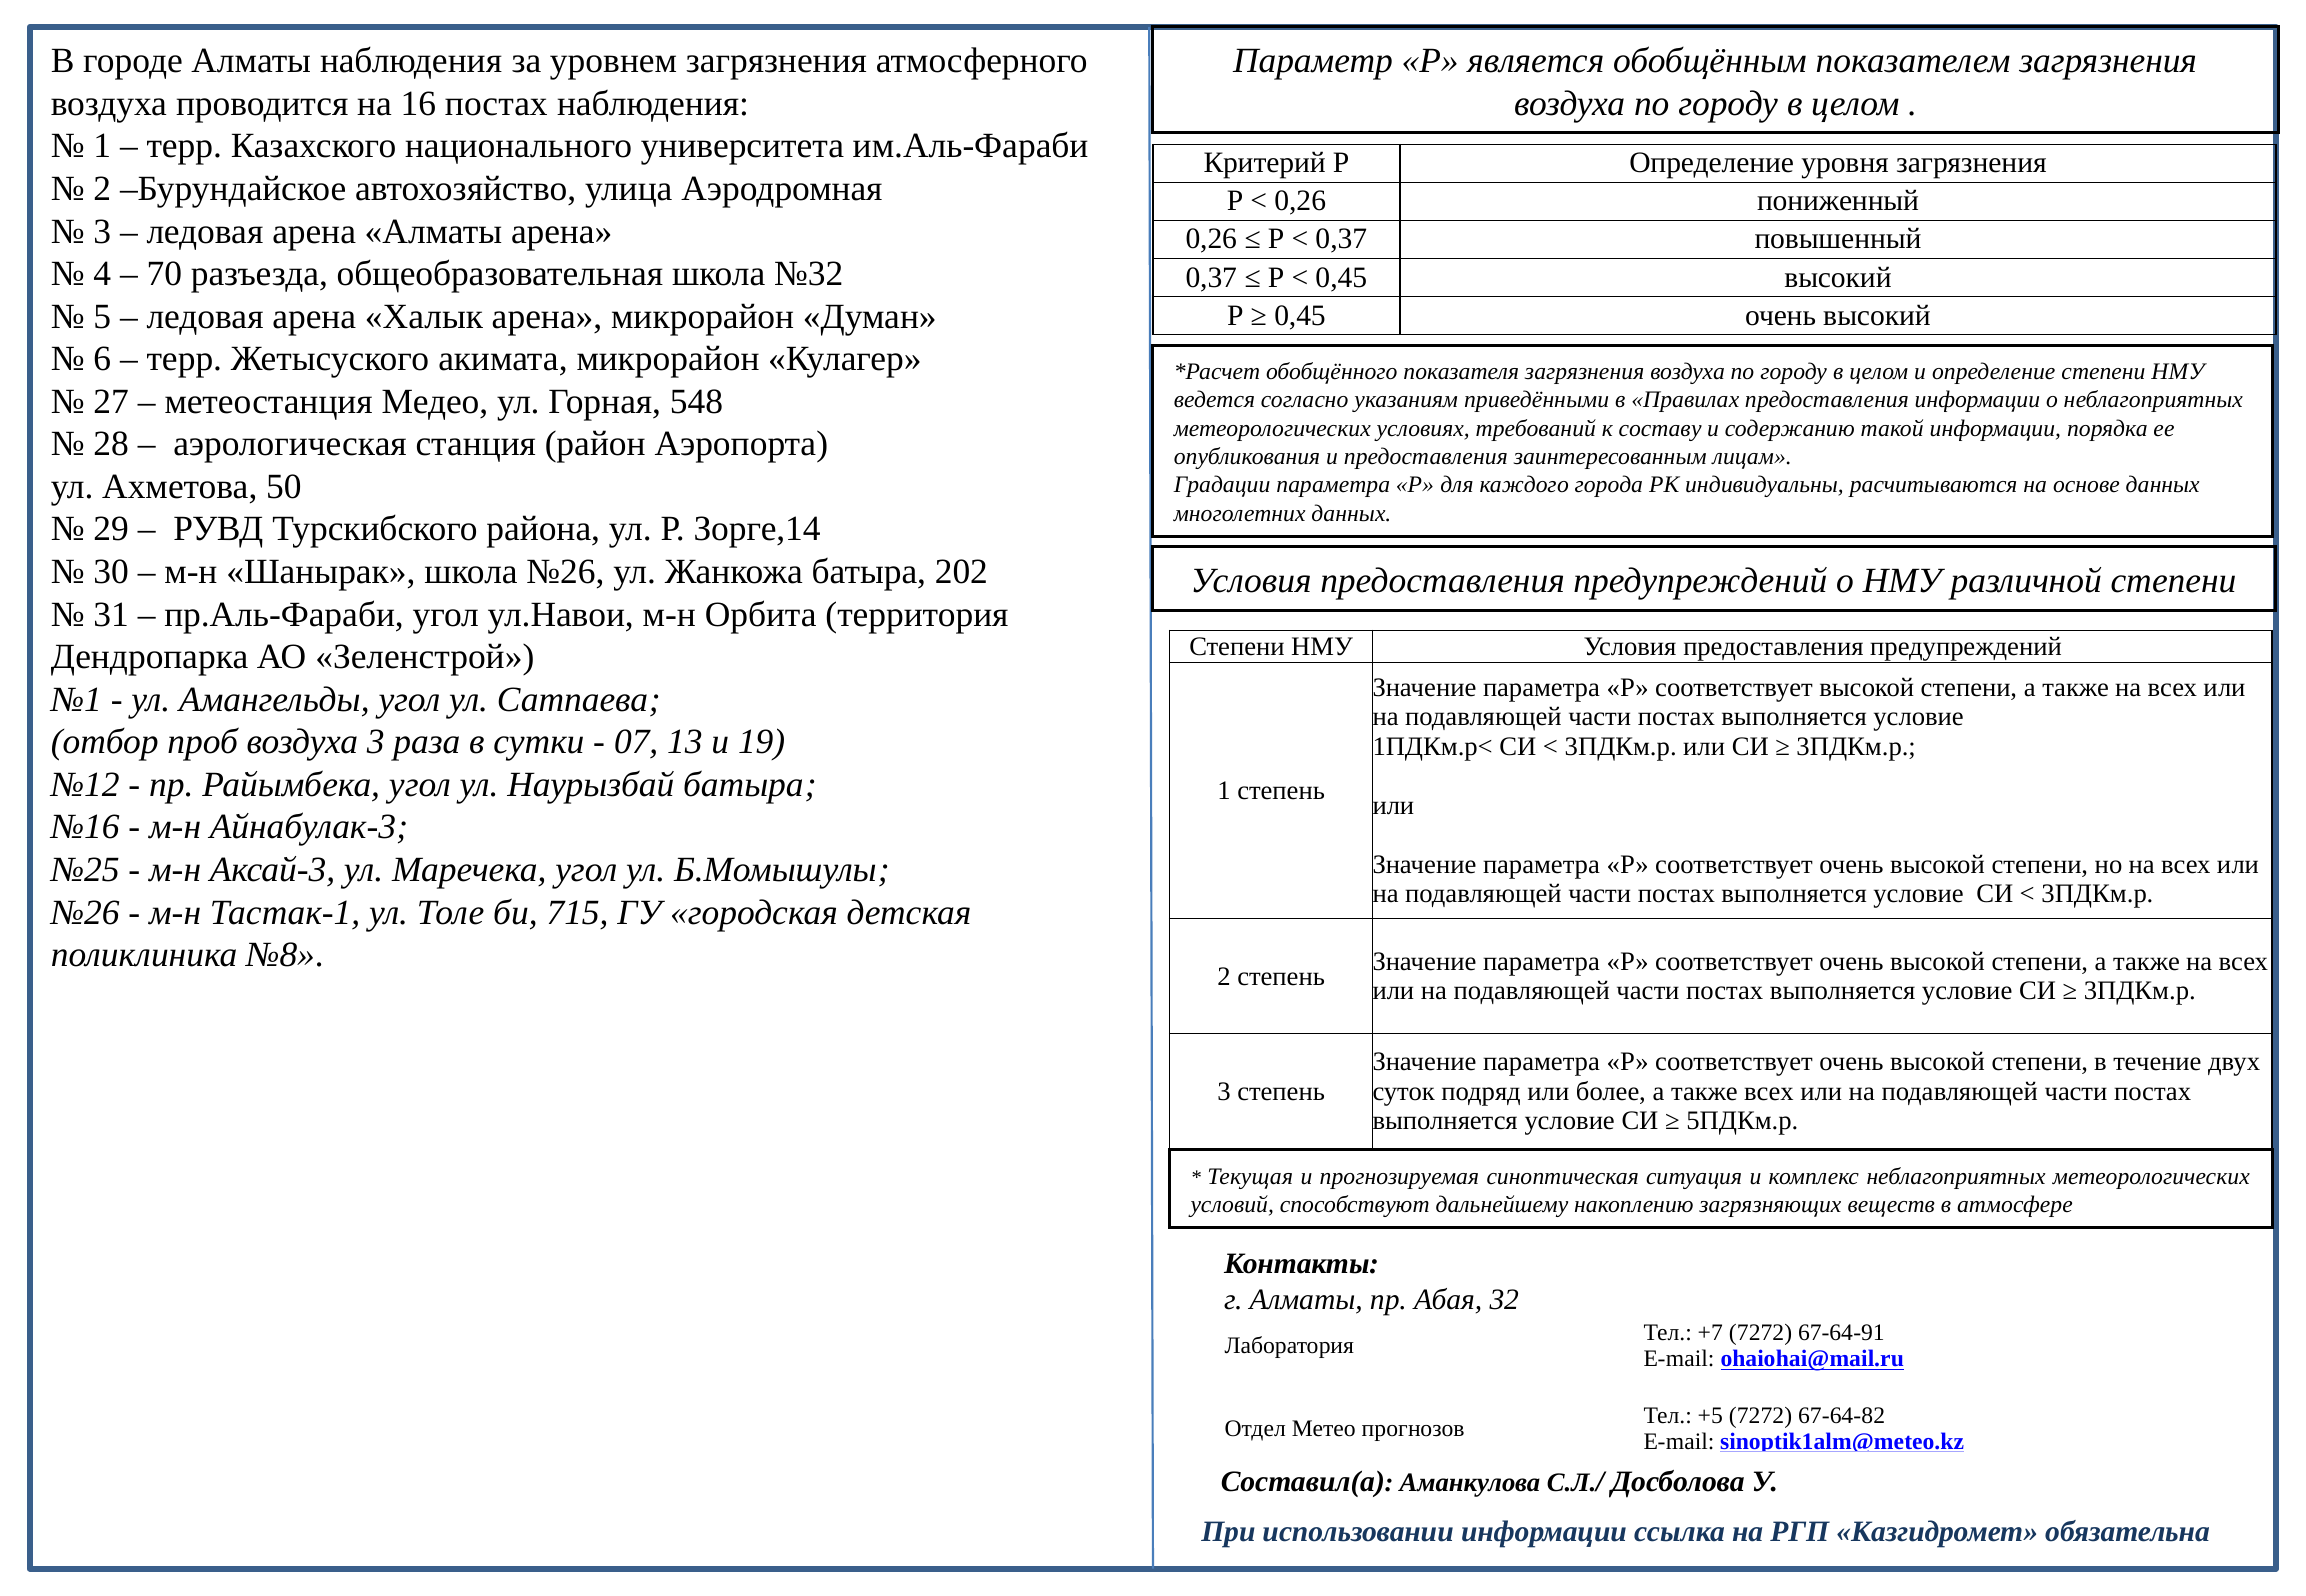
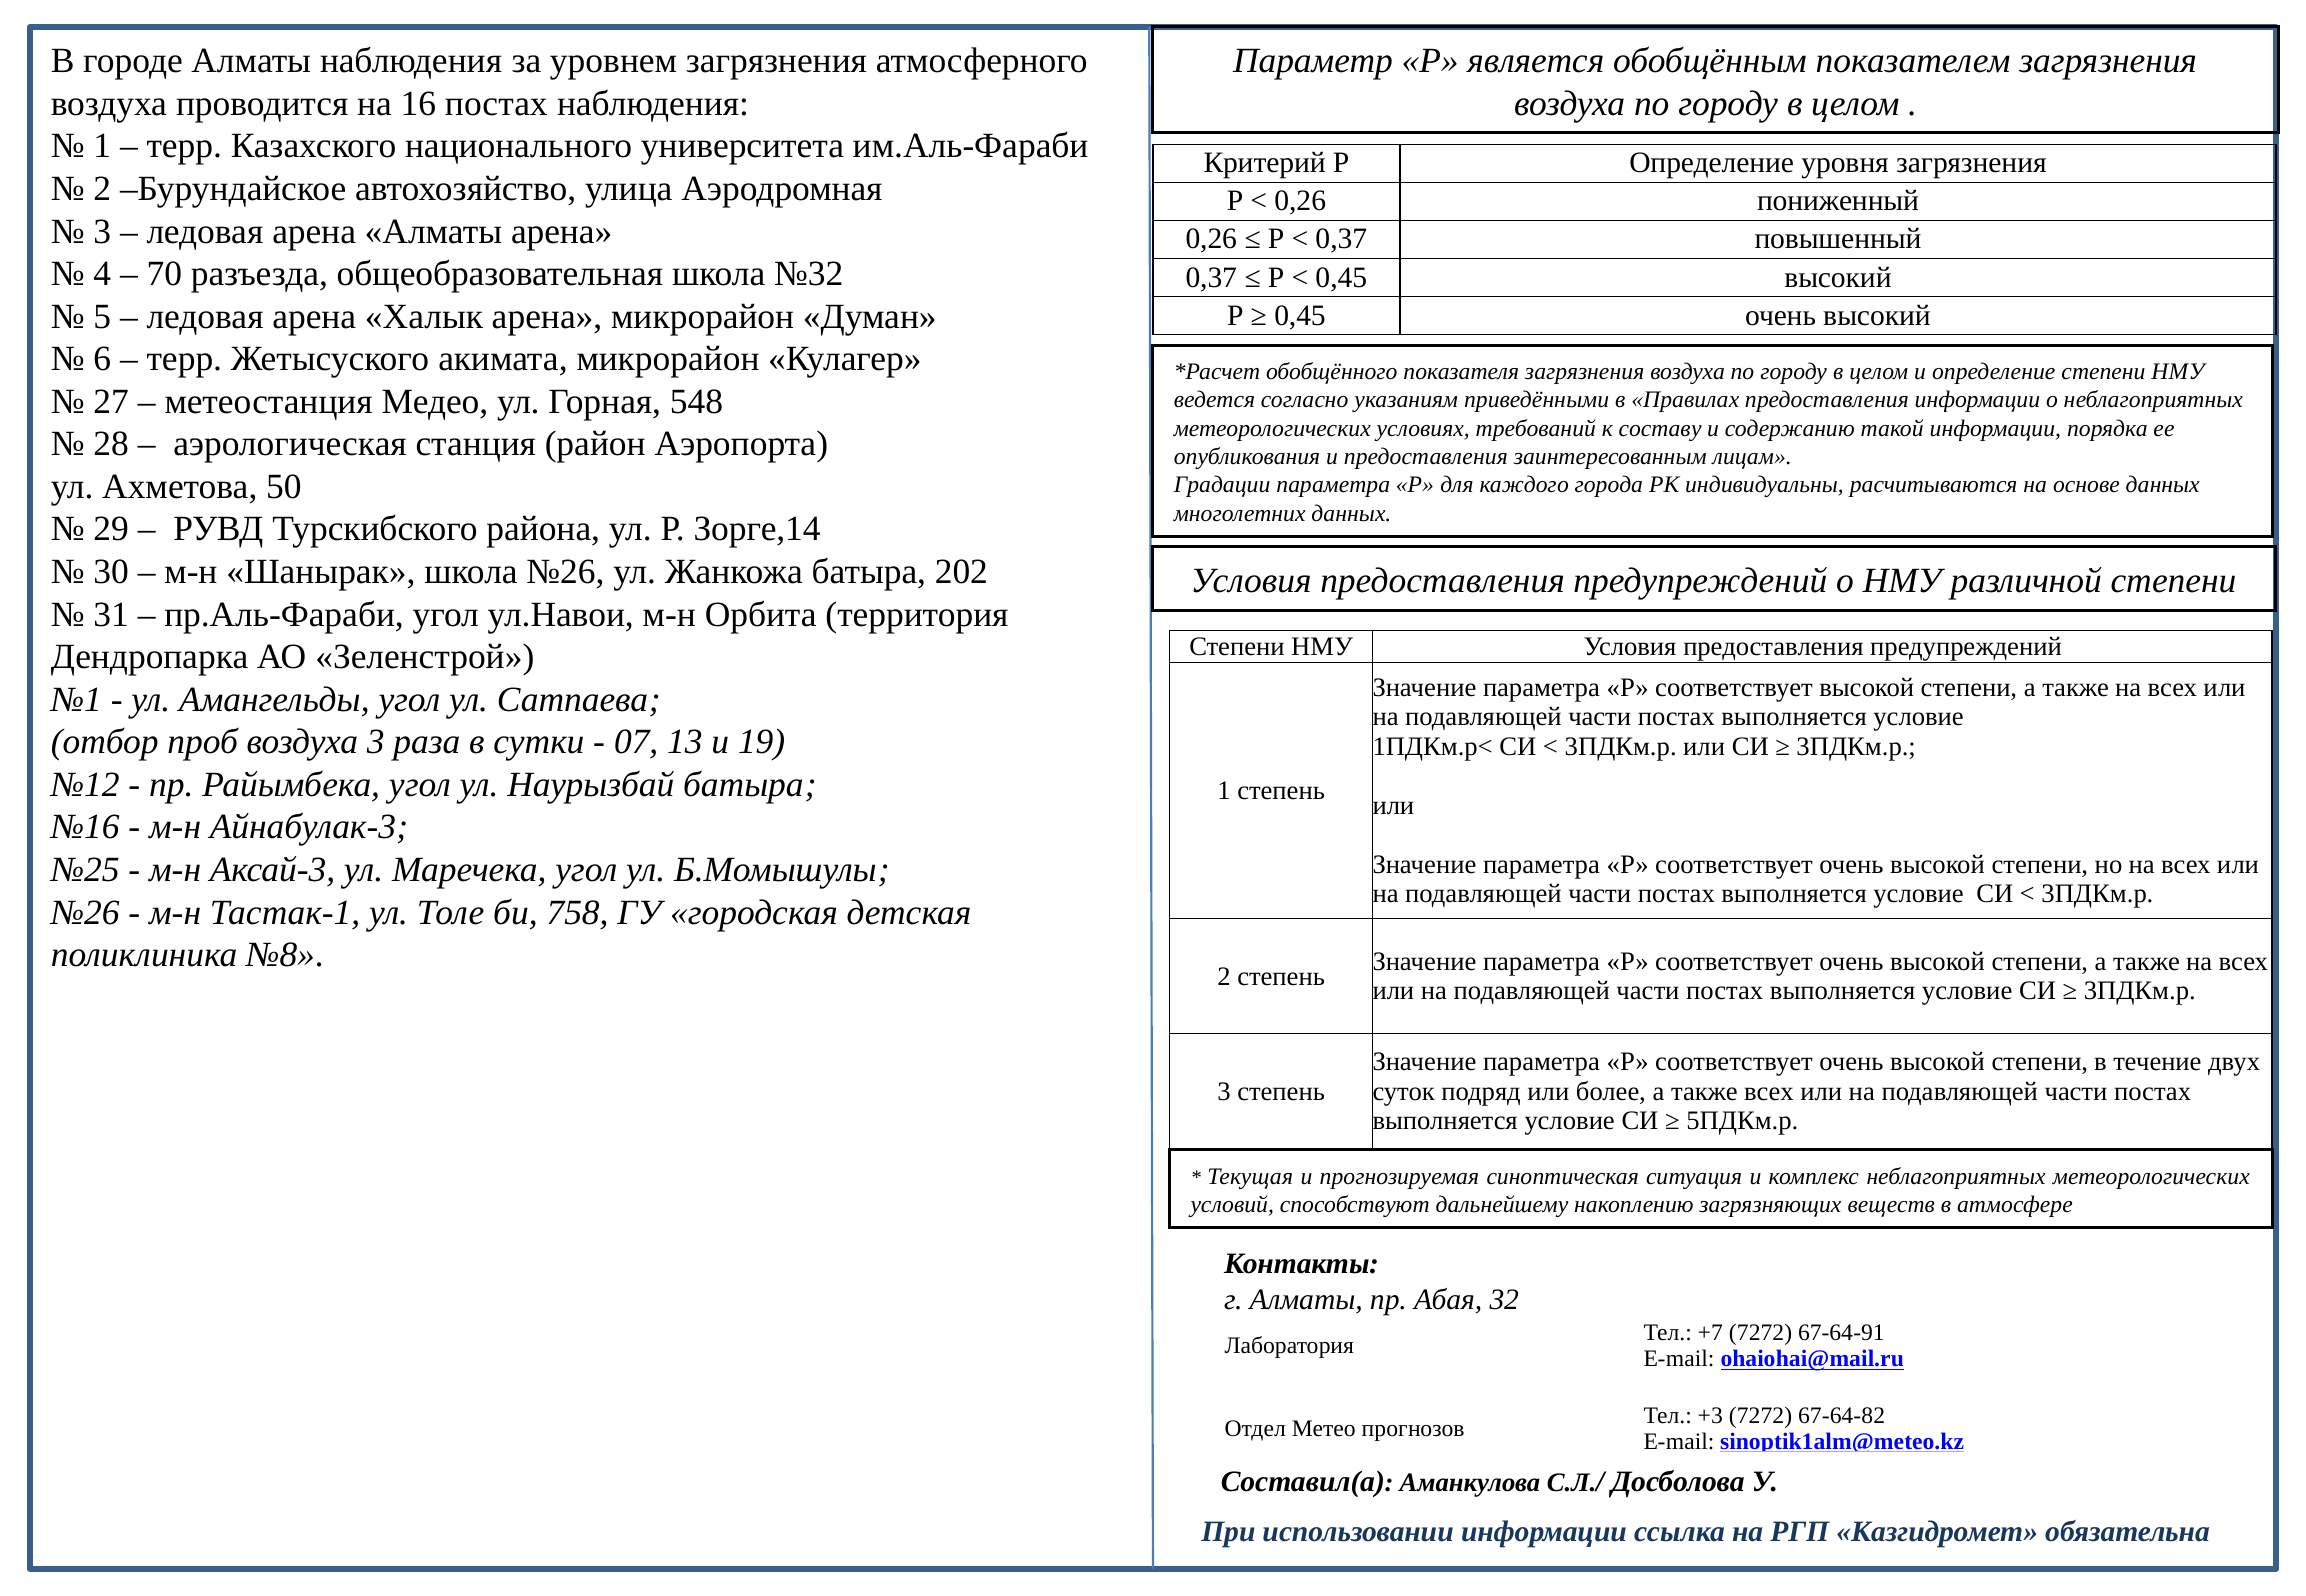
715: 715 -> 758 (578, 913)
+5: +5 -> +3 (1710, 1416)
